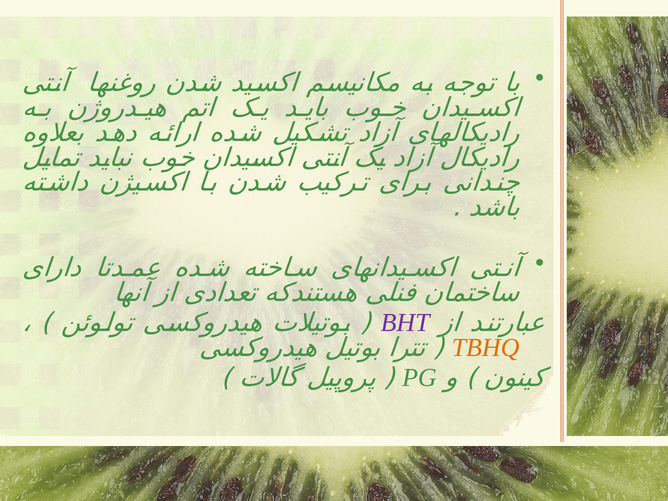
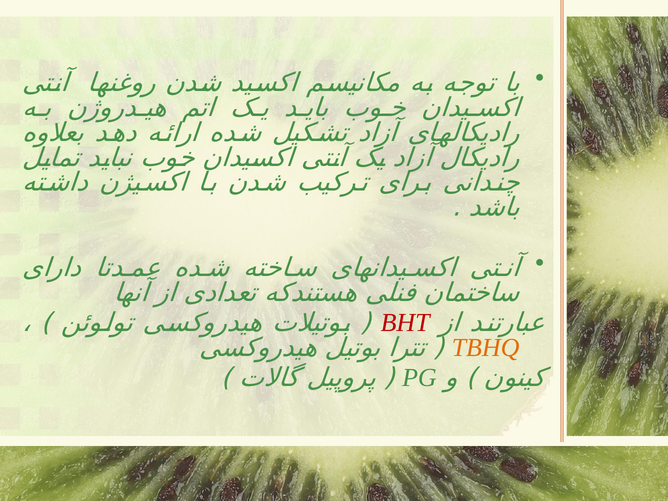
BHT colour: purple -> red (405, 323)
